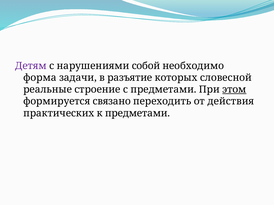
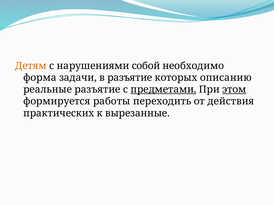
Детям colour: purple -> orange (31, 66)
словесной: словесной -> описанию (226, 78)
реальные строение: строение -> разъятие (97, 90)
предметами underline: none -> present (163, 90)
связано: связано -> работы (112, 102)
к предметами: предметами -> вырезанные (137, 113)
